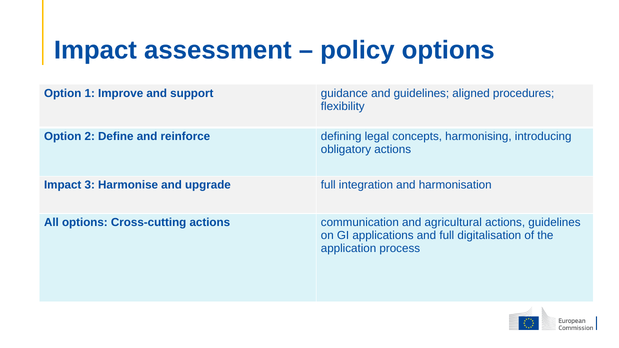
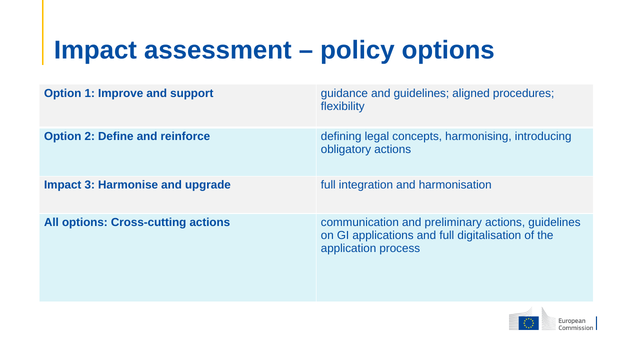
agricultural: agricultural -> preliminary (453, 223)
